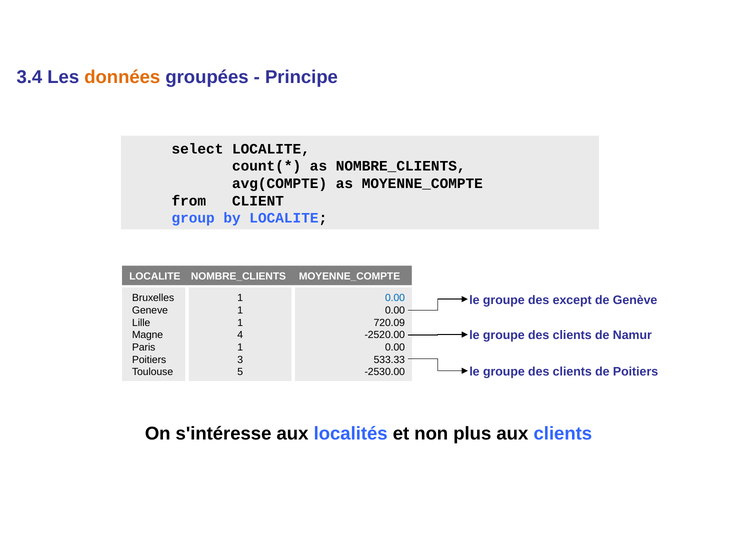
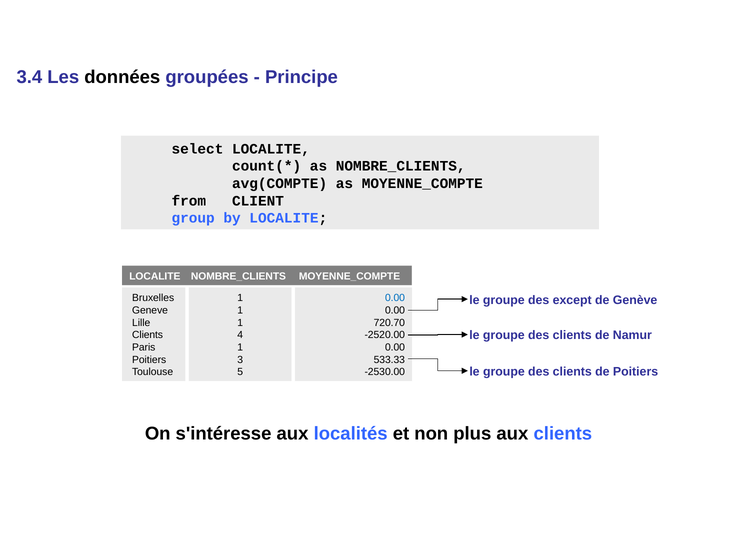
données colour: orange -> black (122, 77)
720.09: 720.09 -> 720.70 (389, 323)
Magne: Magne -> Clients (148, 335)
